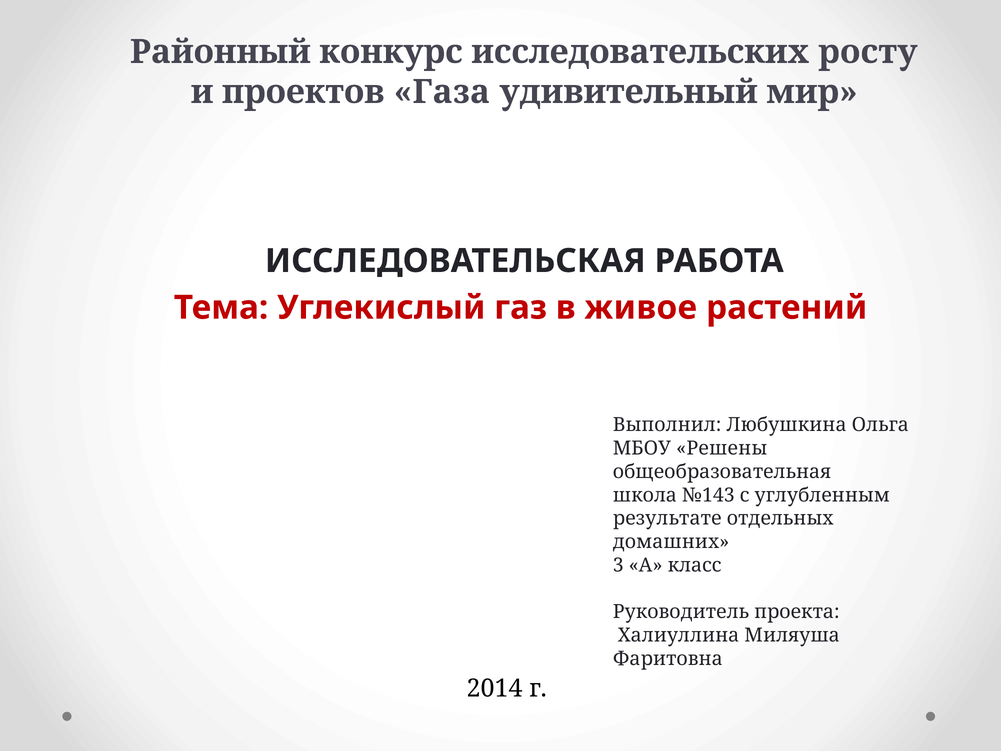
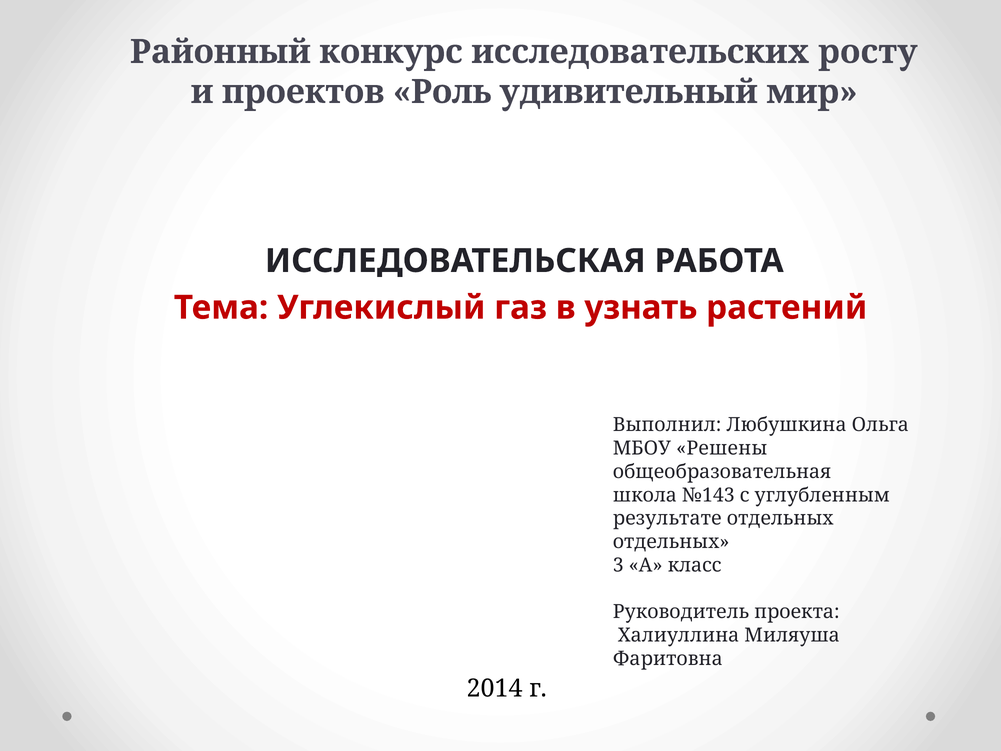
Газа: Газа -> Роль (442, 92)
живое: живое -> узнать (641, 308)
домашних: домашних -> отдельных (671, 542)
